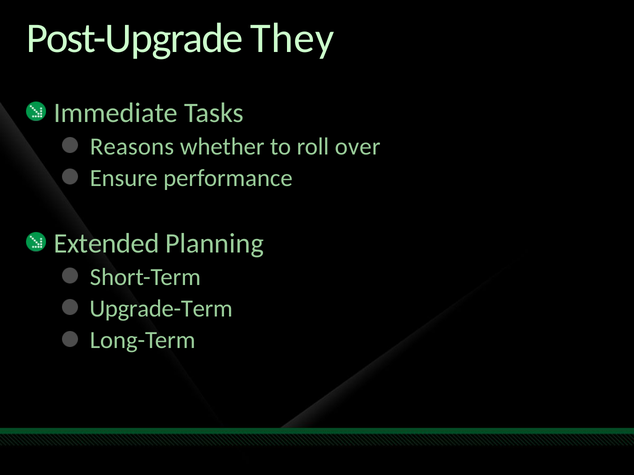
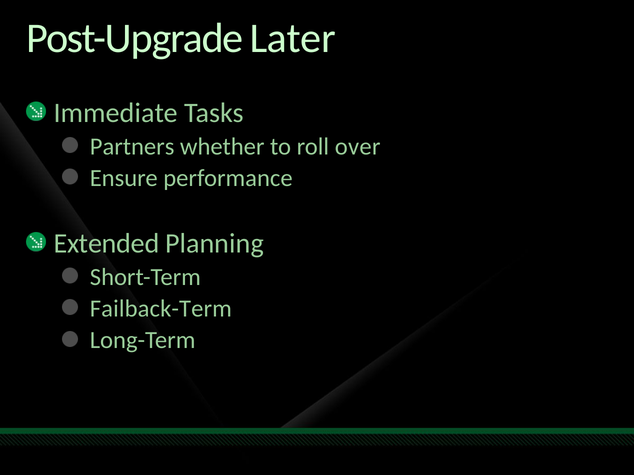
They: They -> Later (293, 39)
Reasons: Reasons -> Partners (132, 147)
Upgrade-Term: Upgrade-Term -> Failback-Term (161, 309)
